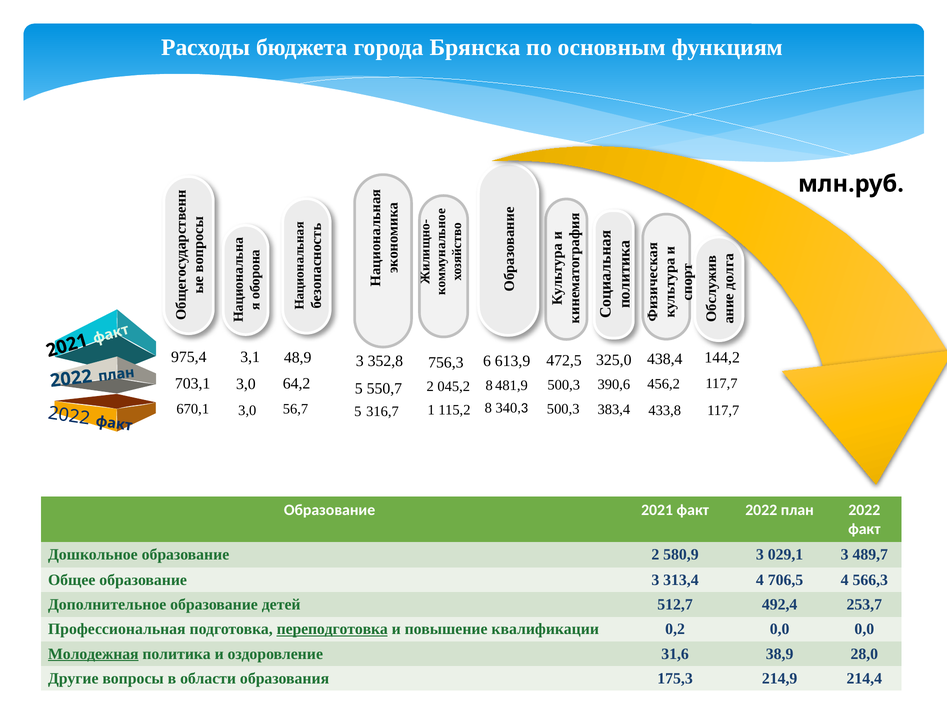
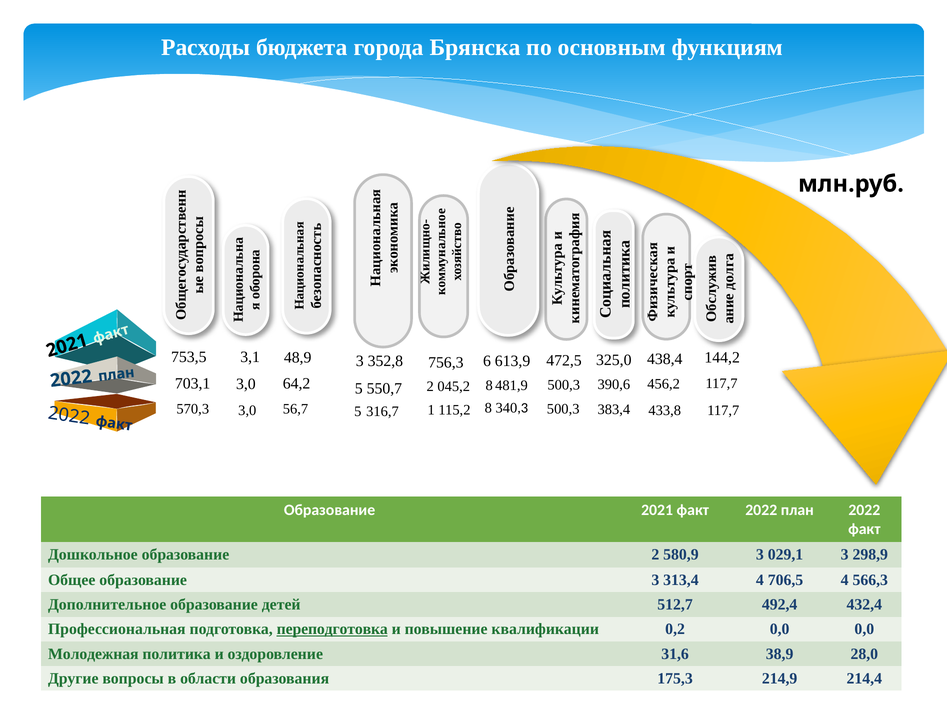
975,4: 975,4 -> 753,5 (189, 357)
670,1: 670,1 -> 570,3 (193, 409)
489,7: 489,7 -> 298,9 (870, 555)
253,7: 253,7 -> 432,4 (864, 605)
Молодежная underline: present -> none (93, 654)
